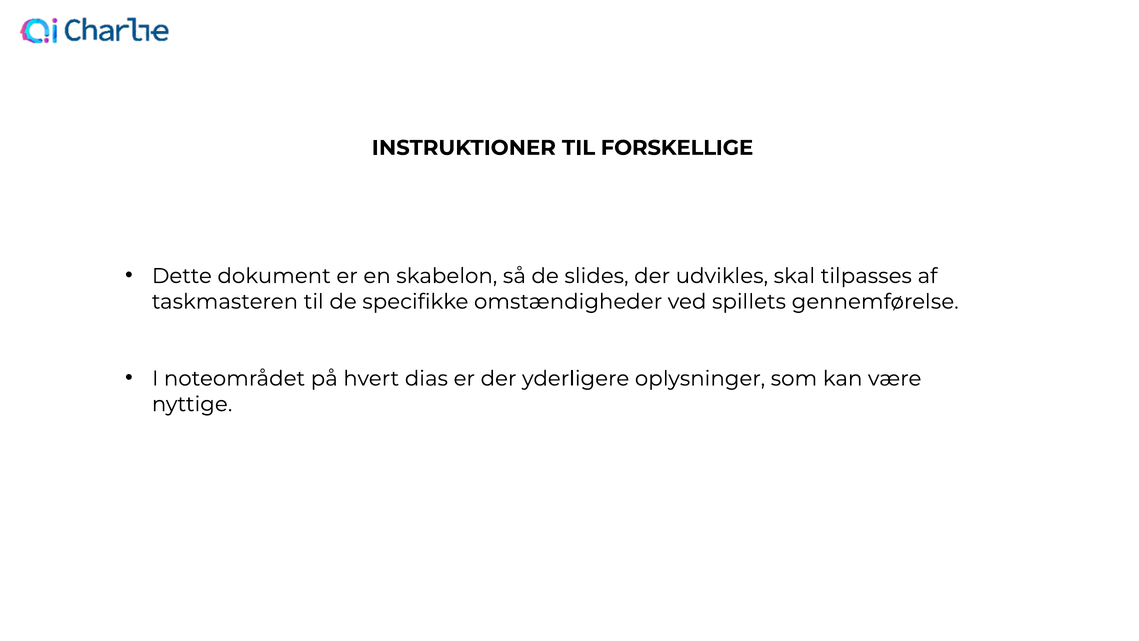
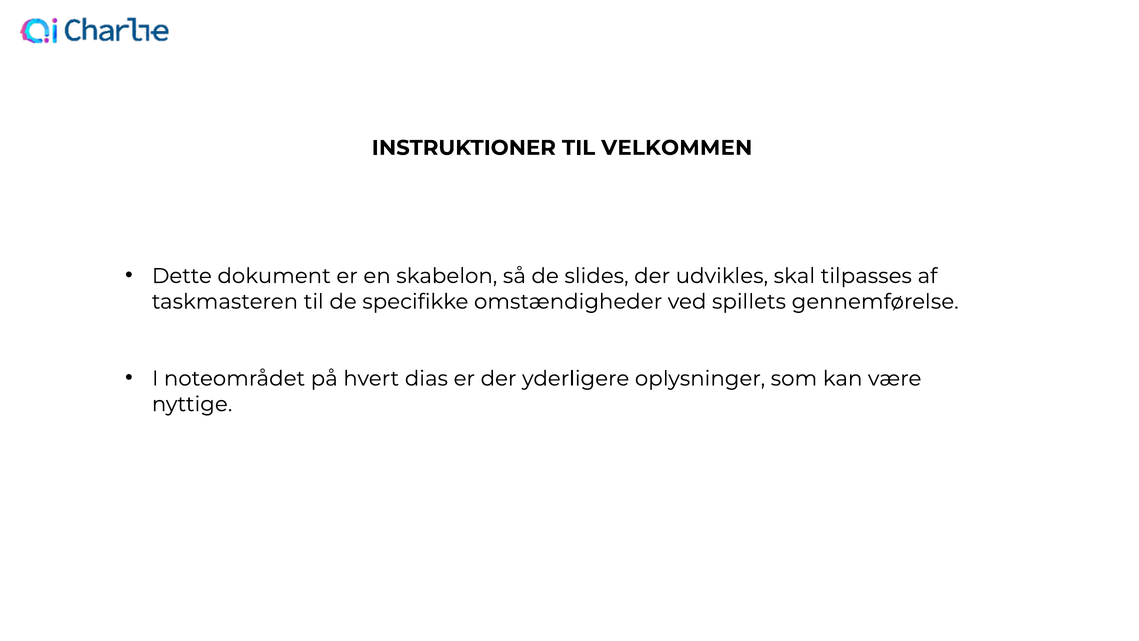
FORSKELLIGE: FORSKELLIGE -> VELKOMMEN (677, 148)
